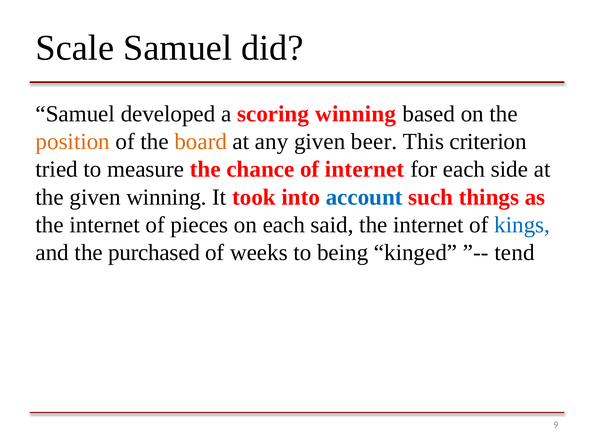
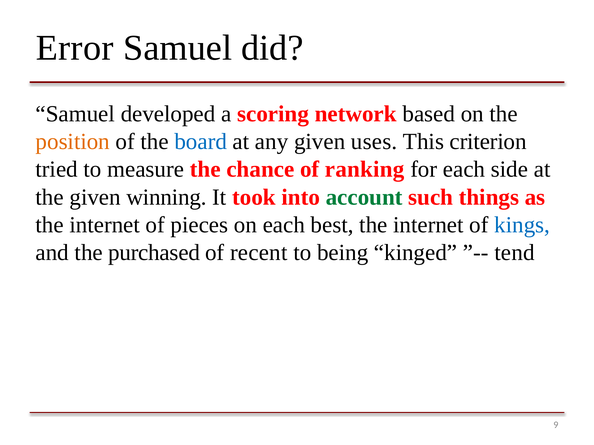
Scale: Scale -> Error (75, 48)
scoring winning: winning -> network (356, 114)
board colour: orange -> blue (201, 142)
beer: beer -> uses (374, 142)
of internet: internet -> ranking (365, 170)
account colour: blue -> green (364, 197)
said: said -> best (332, 225)
weeks: weeks -> recent (259, 253)
